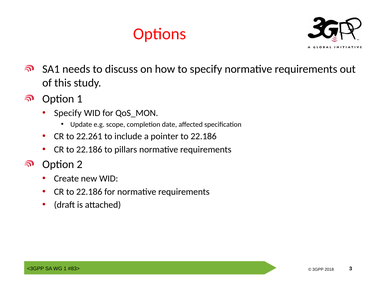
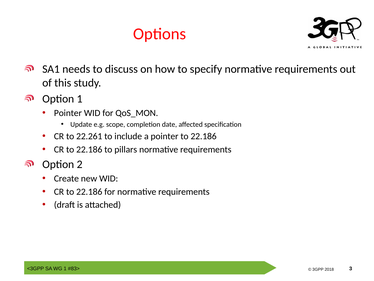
Specify: Specify -> Pointer (68, 113)
